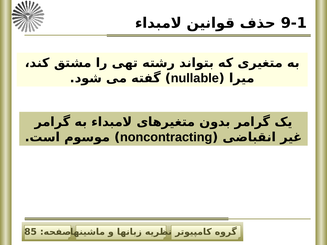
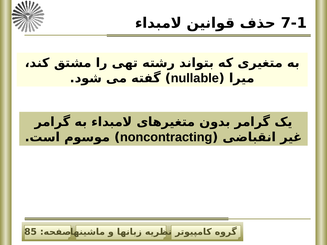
9-1: 9-1 -> 7-1 (294, 23)
